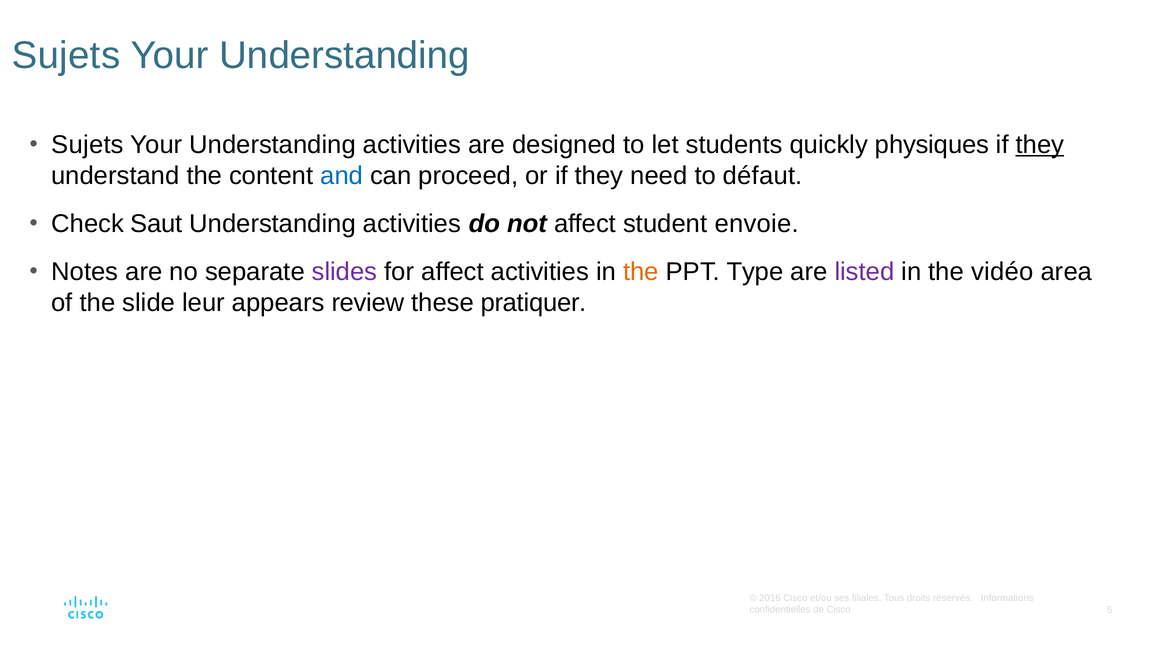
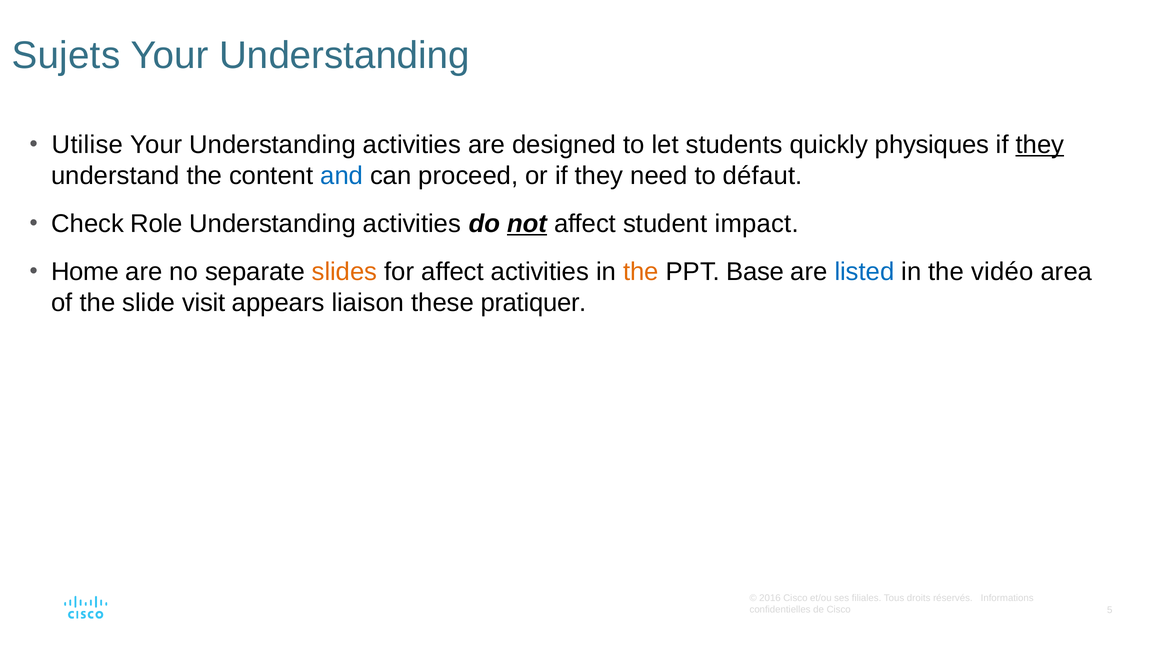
Sujets: Sujets -> Utilise (88, 145)
Saut: Saut -> Role (156, 224)
not underline: none -> present (527, 224)
envoie: envoie -> impact (757, 224)
Notes: Notes -> Home (85, 272)
slides colour: purple -> orange (344, 272)
Type: Type -> Base (755, 272)
listed colour: purple -> blue (864, 272)
leur: leur -> visit (204, 303)
review: review -> liaison (368, 303)
